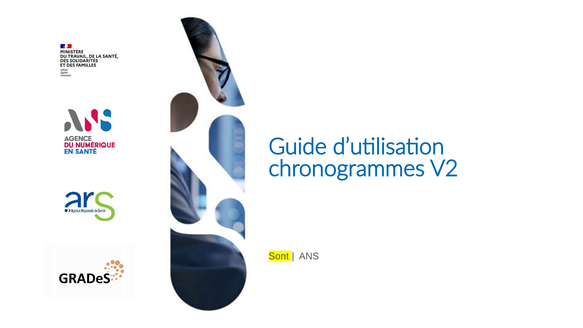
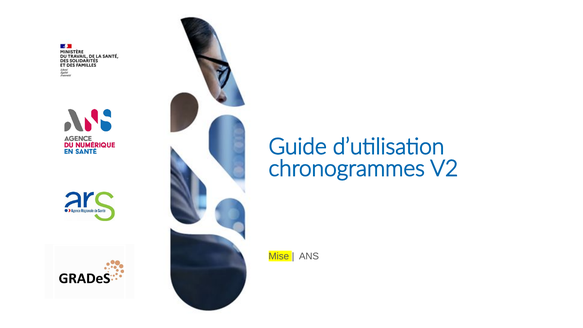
Sont: Sont -> Mise (279, 256)
